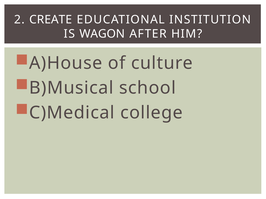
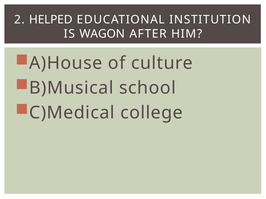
CREATE: CREATE -> HELPED (51, 20)
